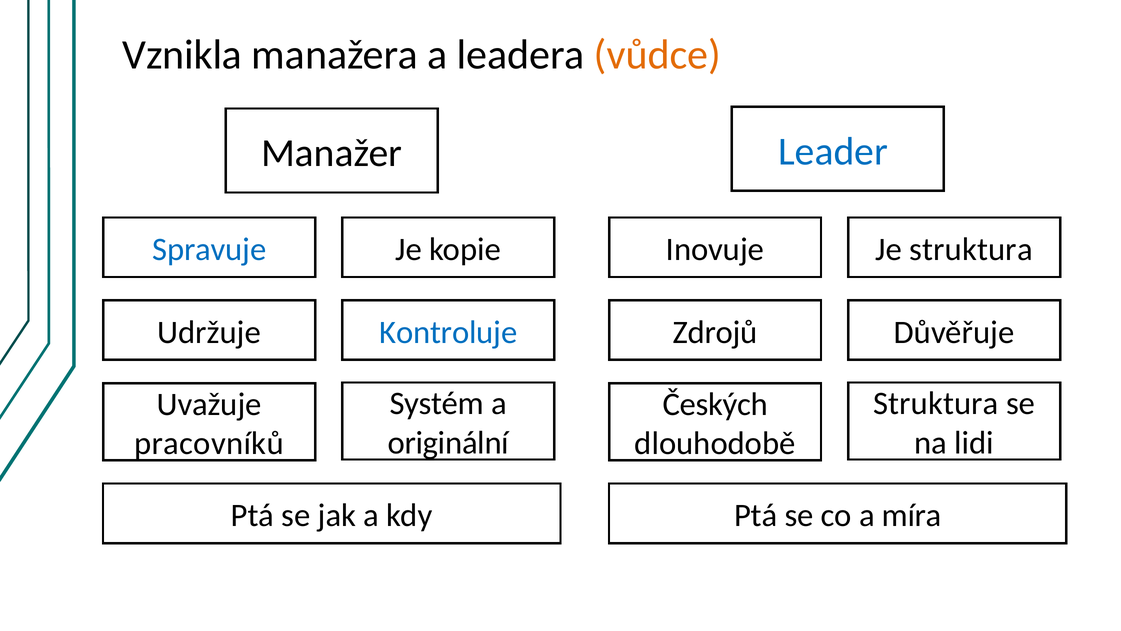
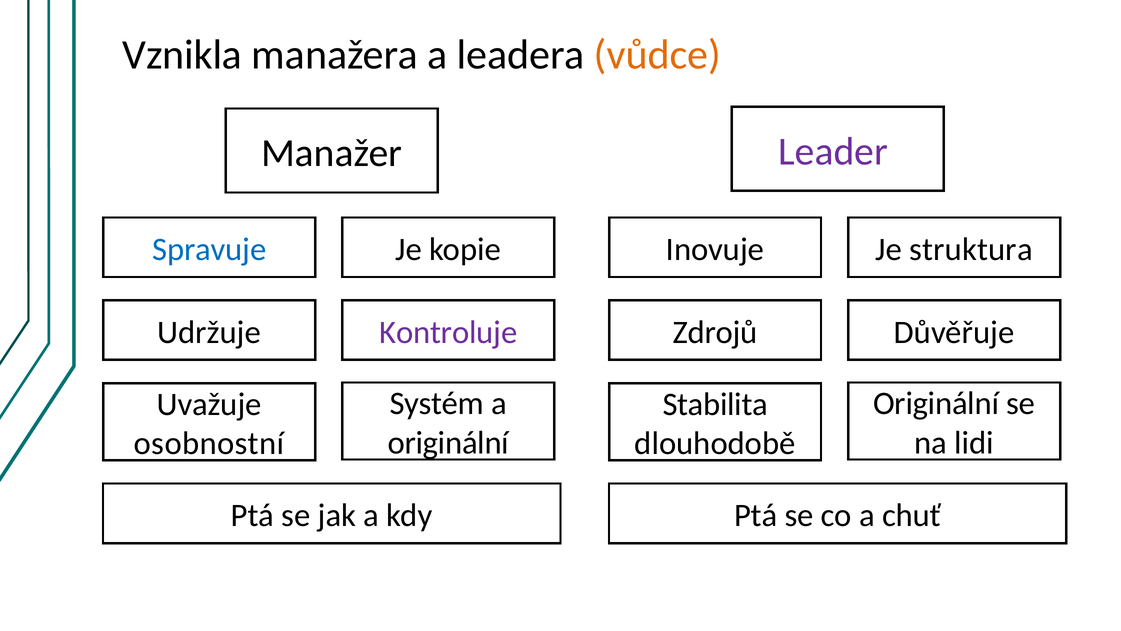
Leader colour: blue -> purple (833, 152)
Kontroluje colour: blue -> purple (448, 332)
Struktura: Struktura -> Originální (936, 403)
Českých: Českých -> Stabilita (715, 404)
pracovníků: pracovníků -> osobnostní (209, 443)
míra: míra -> chuť (912, 515)
